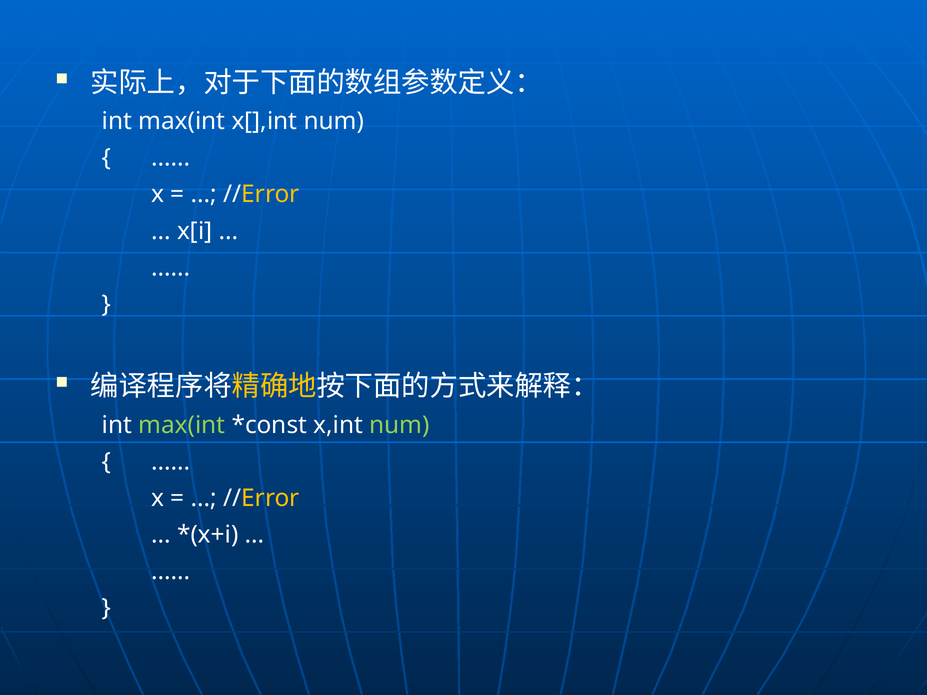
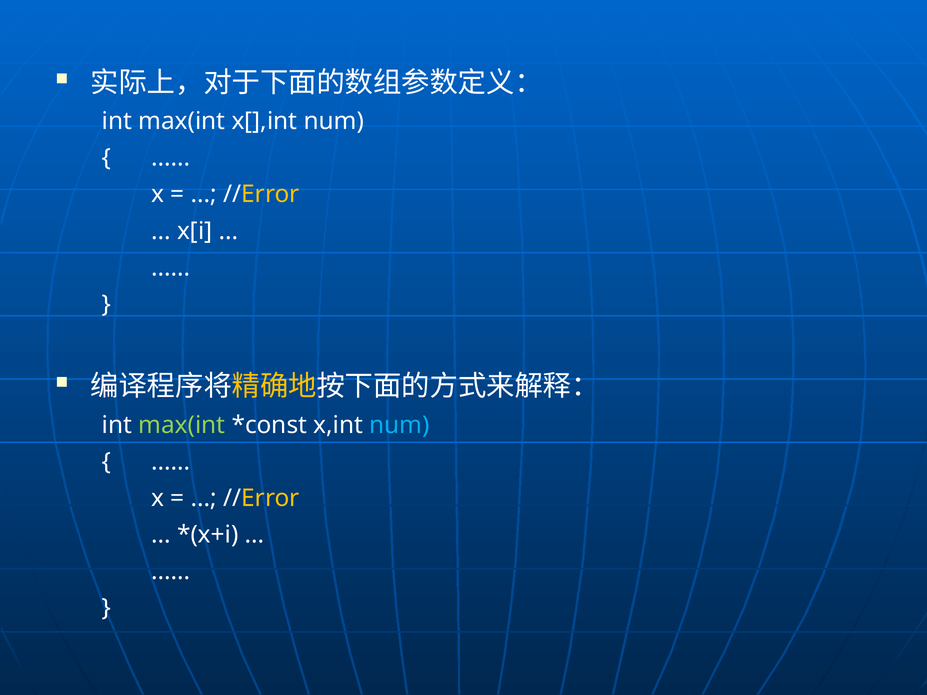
num colour: light green -> light blue (399, 425)
